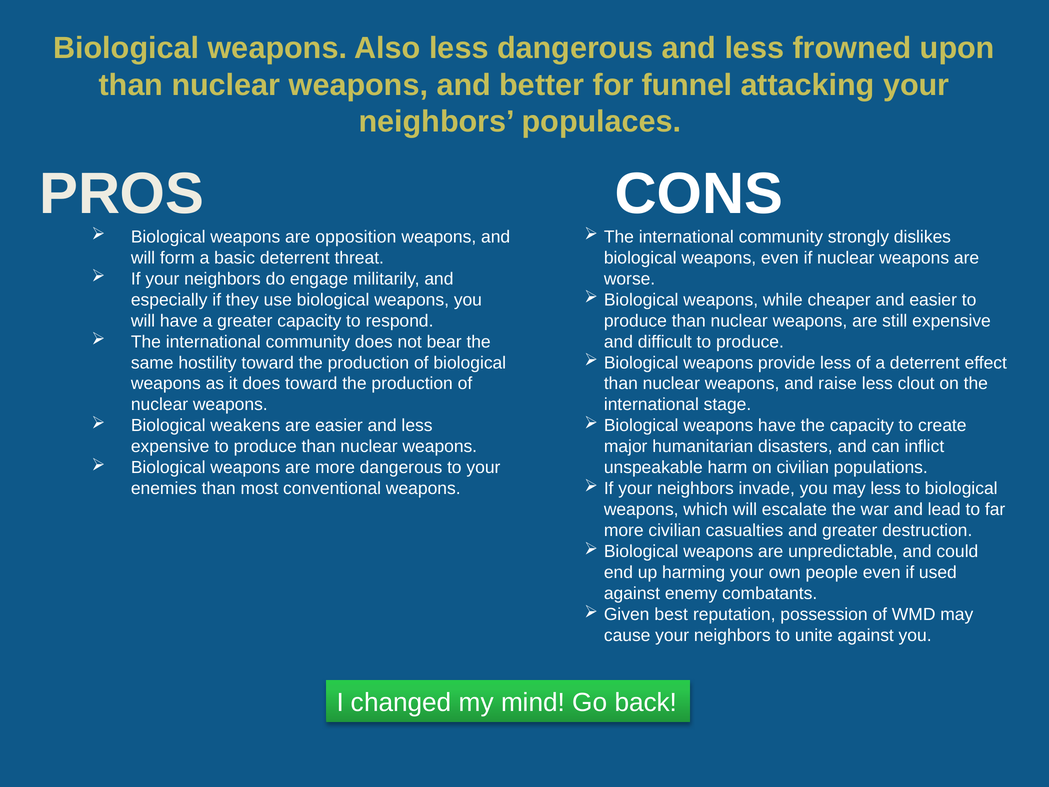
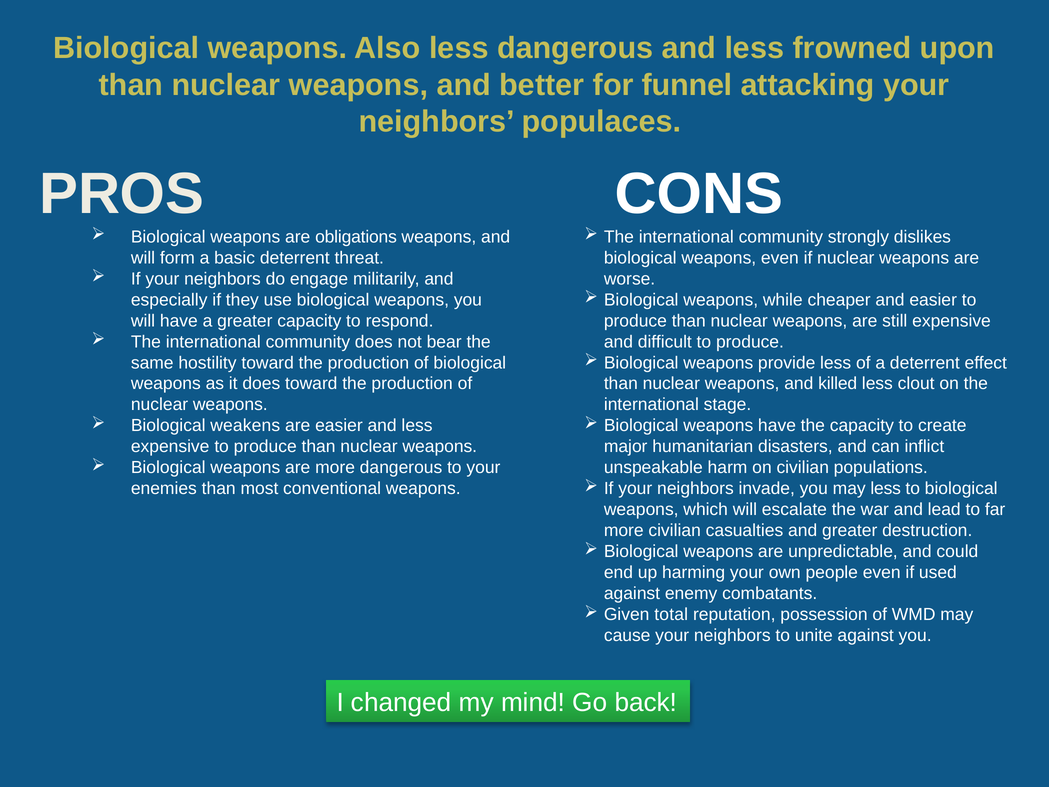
opposition: opposition -> obligations (356, 237)
raise: raise -> killed (838, 384)
best: best -> total (671, 614)
